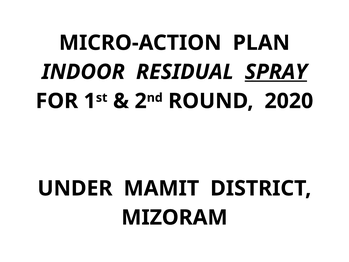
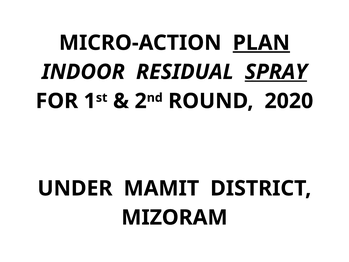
PLAN underline: none -> present (261, 43)
